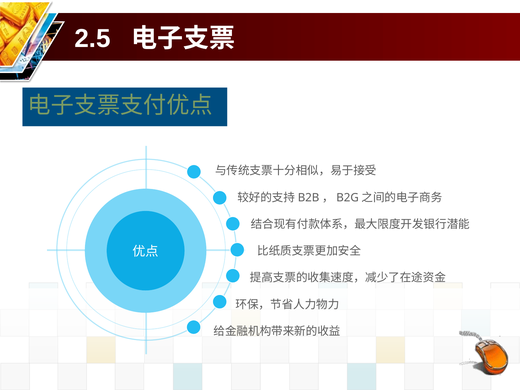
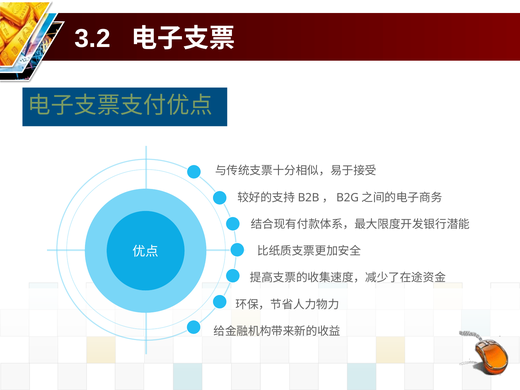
2.5: 2.5 -> 3.2 (93, 39)
